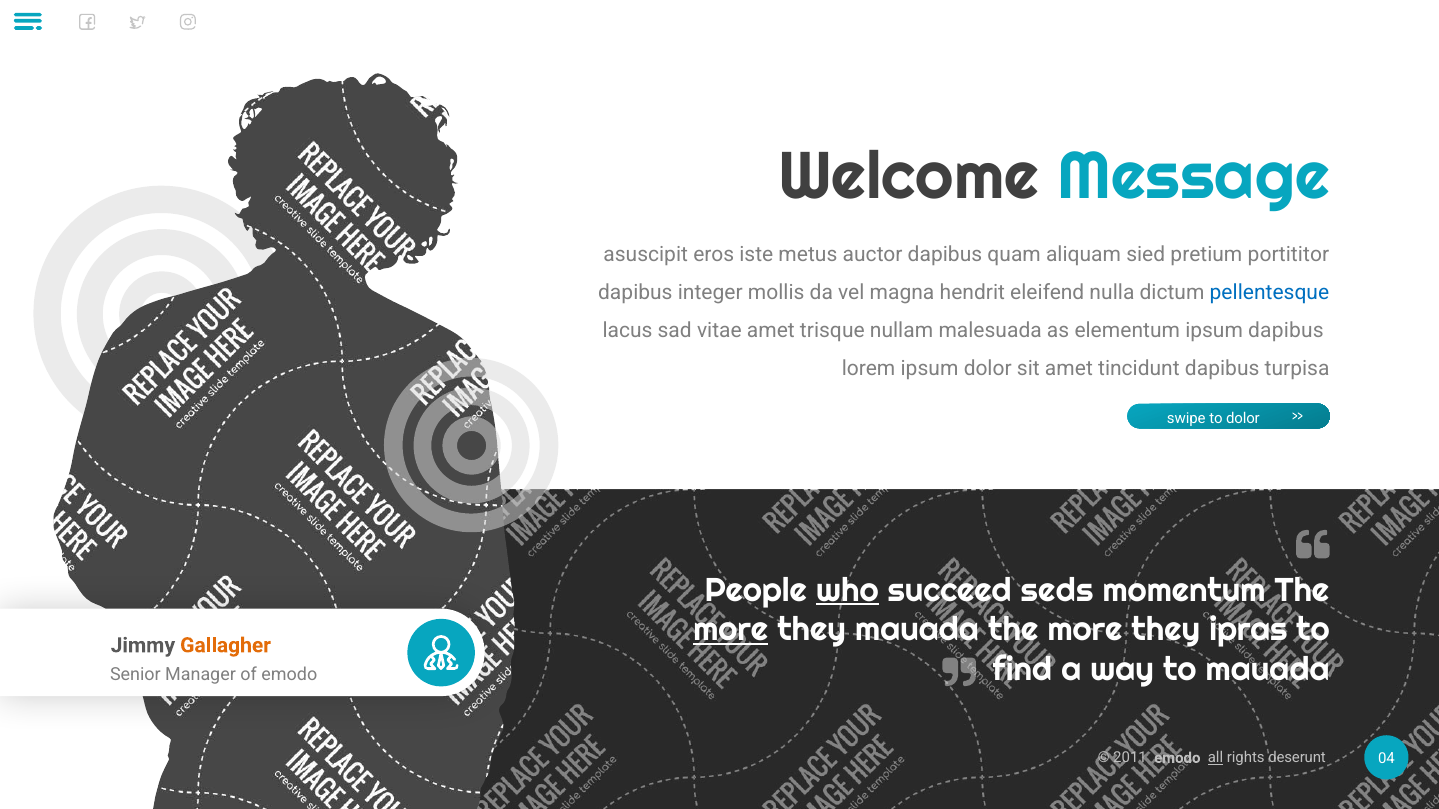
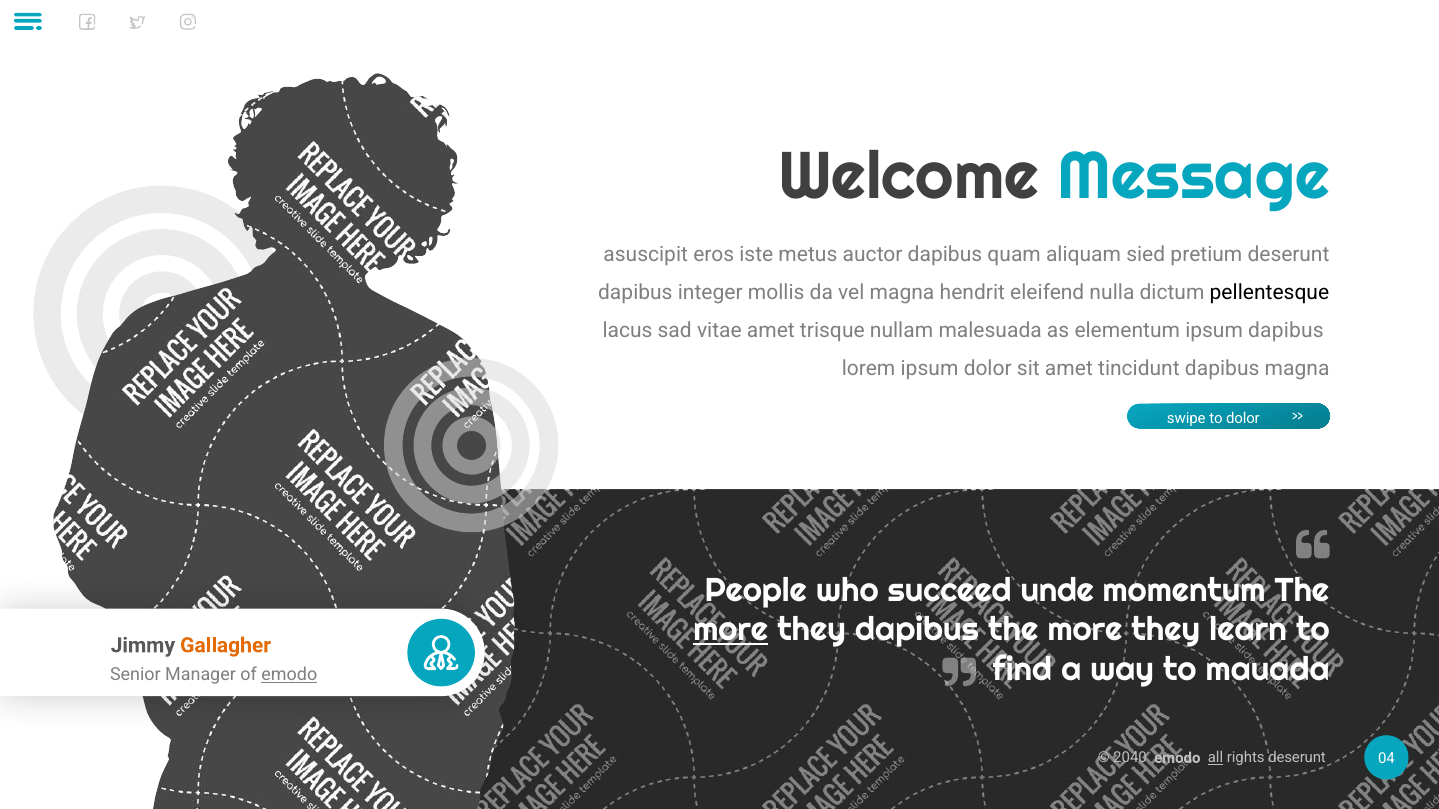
portititor: portititor -> deserunt (1289, 255)
pellentesque colour: blue -> black (1269, 293)
turpisa: turpisa -> magna (1297, 368)
who underline: present -> none (847, 591)
seds: seds -> unde (1057, 591)
they mauada: mauada -> dapibus (917, 630)
ipras: ipras -> learn (1248, 630)
emodo underline: none -> present (289, 675)
2011: 2011 -> 2040 (1130, 758)
